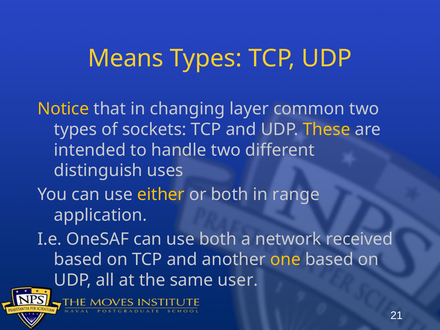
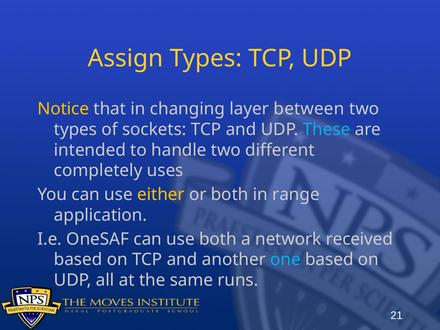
Means: Means -> Assign (126, 59)
common: common -> between (309, 109)
These colour: yellow -> light blue (327, 130)
distinguish: distinguish -> completely (98, 171)
one colour: yellow -> light blue (285, 260)
user: user -> runs (238, 280)
